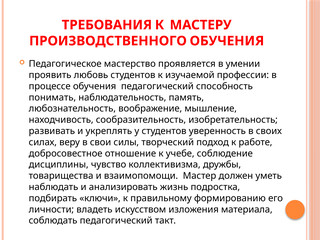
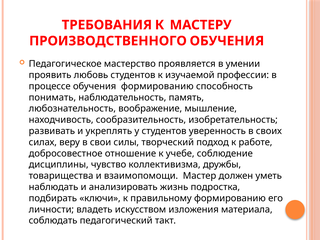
обучения педагогический: педагогический -> формированию (157, 86)
